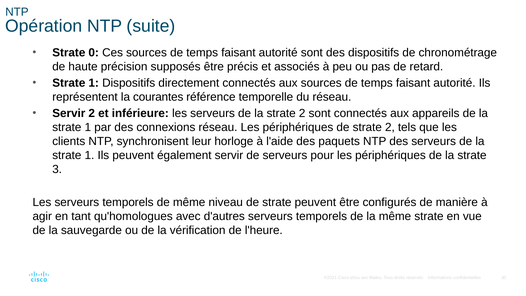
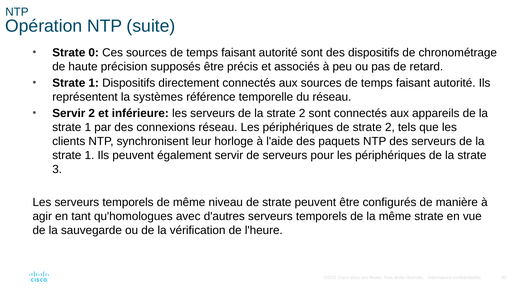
courantes: courantes -> systèmes (158, 97)
